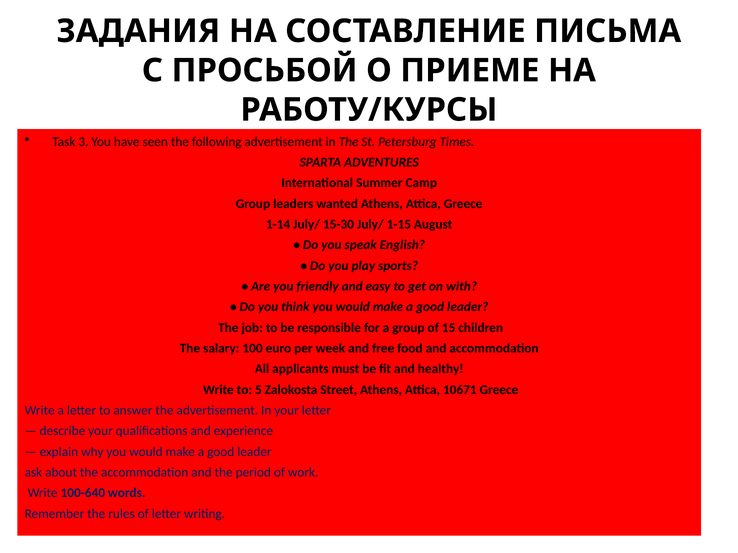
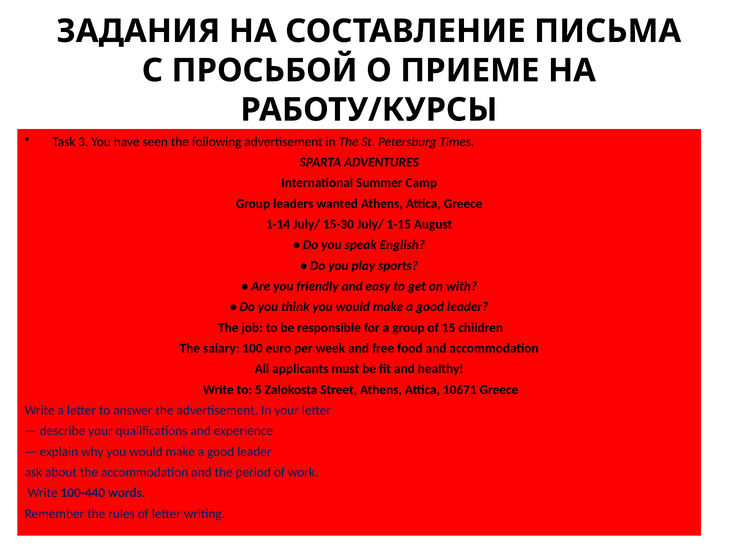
100-640: 100-640 -> 100-440 (83, 493)
